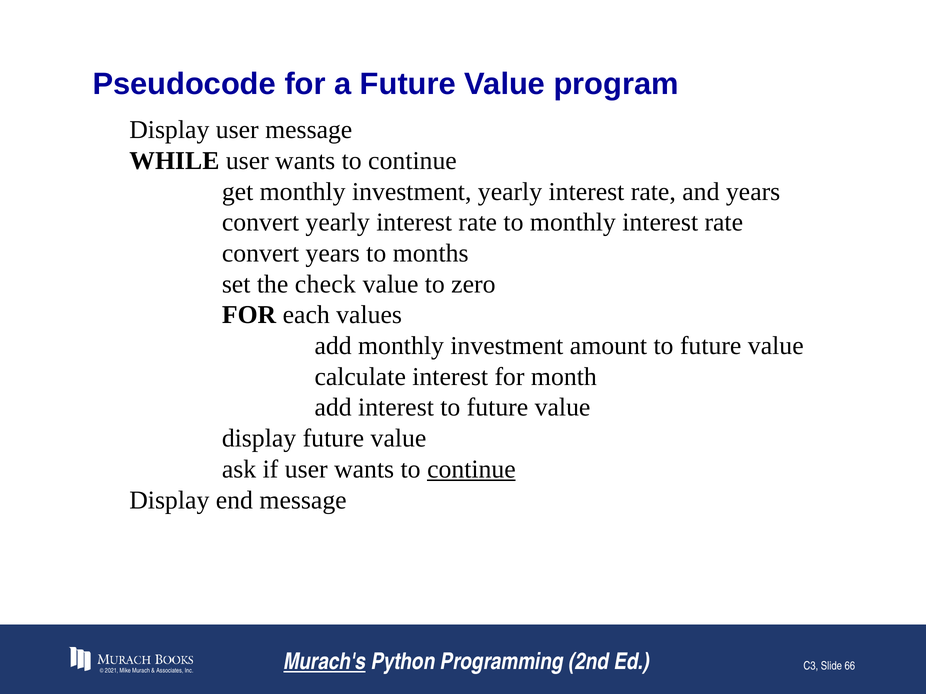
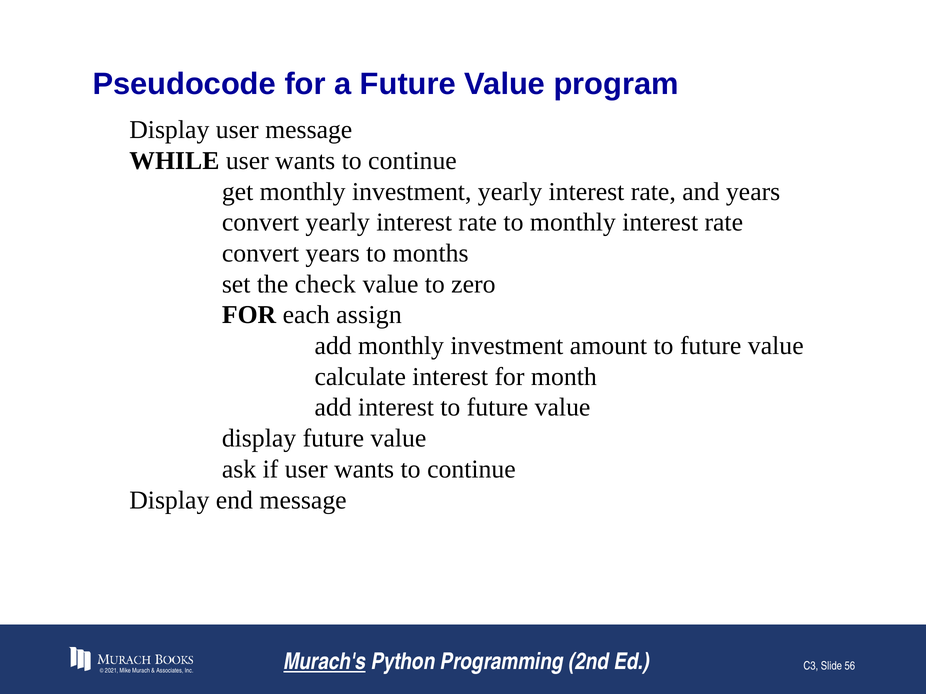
values: values -> assign (369, 315)
continue underline: present -> none (471, 470)
66: 66 -> 56 (850, 666)
